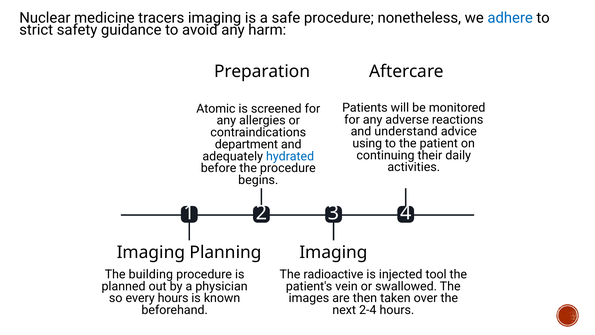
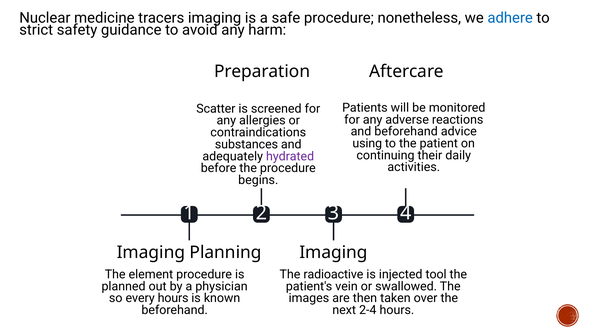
Atomic: Atomic -> Scatter (216, 109)
and understand: understand -> beforehand (406, 131)
department: department -> substances (246, 144)
hydrated colour: blue -> purple (290, 156)
building: building -> element (151, 274)
